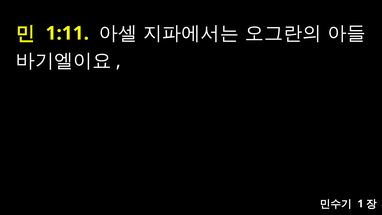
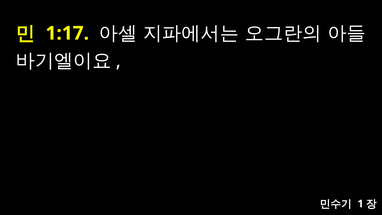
1:11: 1:11 -> 1:17 (67, 33)
